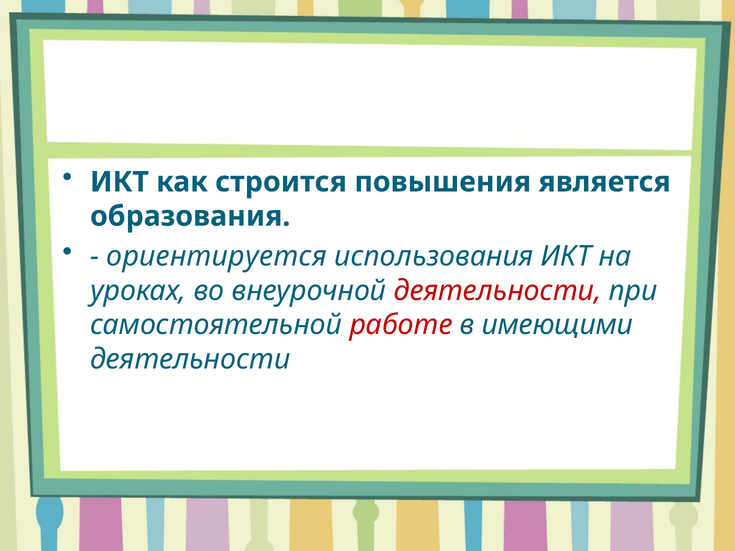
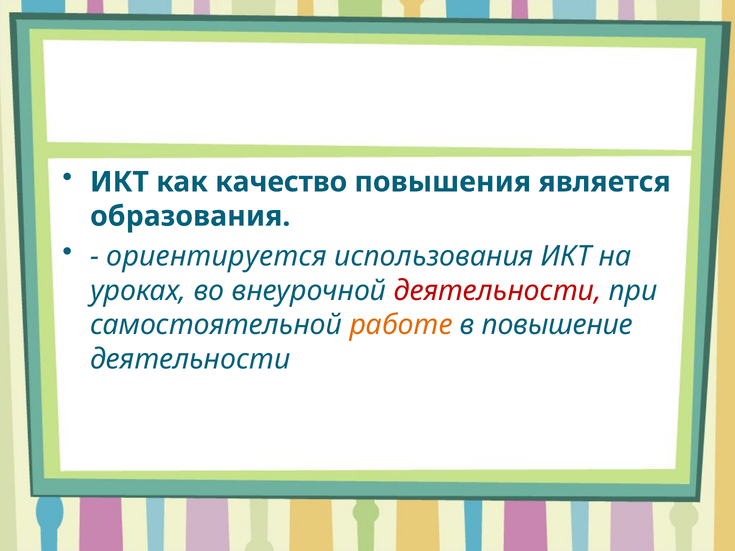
строится: строится -> качество (281, 182)
работе colour: red -> orange (401, 325)
имеющими: имеющими -> повышение (557, 325)
